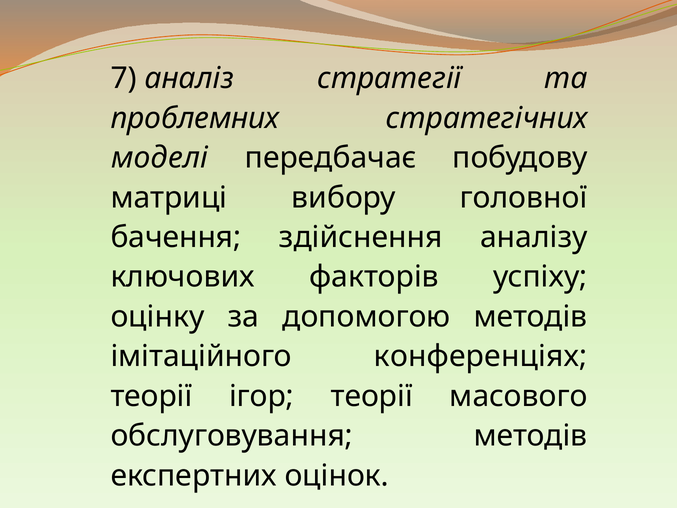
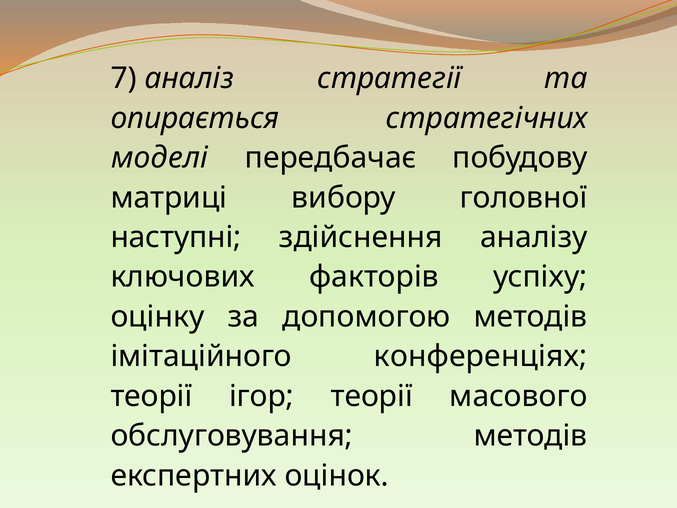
проблемних: проблемних -> опирається (195, 118)
бачення: бачення -> наступні (176, 237)
